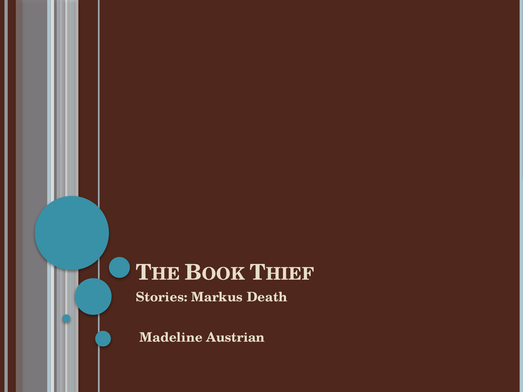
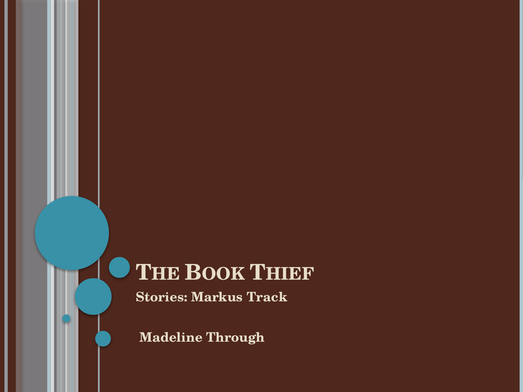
Death: Death -> Track (267, 298)
Austrian: Austrian -> Through (236, 338)
